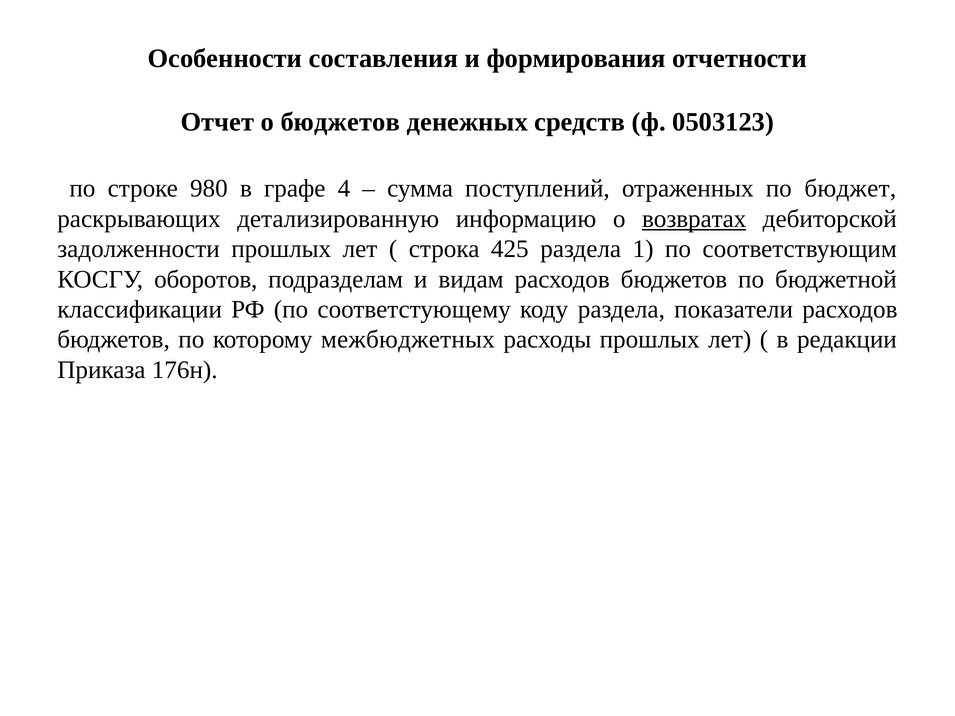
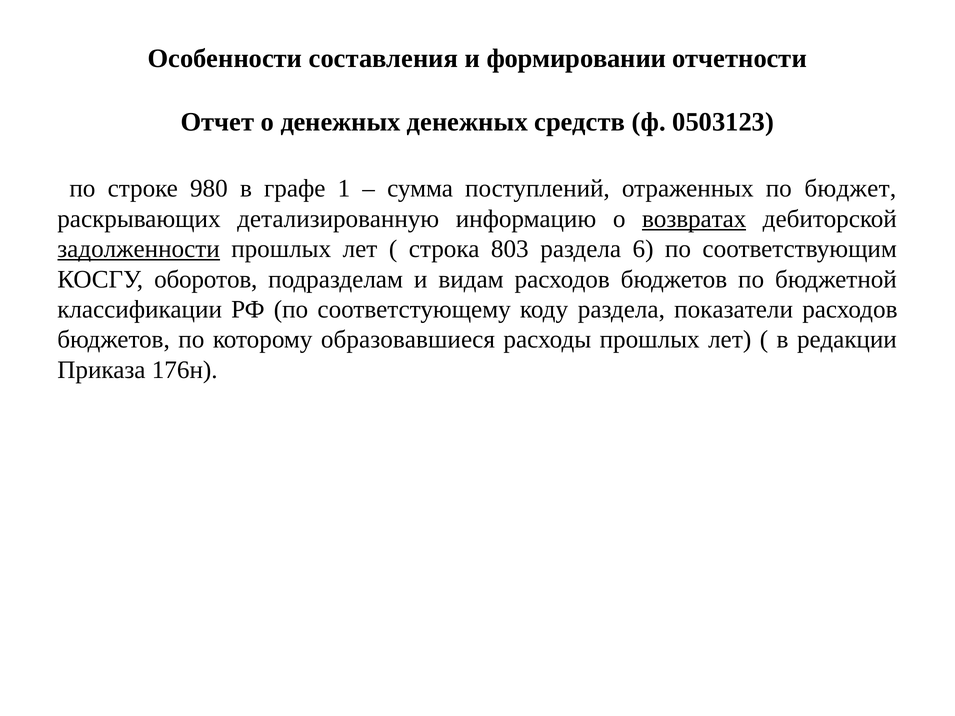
формирования: формирования -> формировании (576, 58)
о бюджетов: бюджетов -> денежных (340, 122)
4: 4 -> 1 (344, 189)
задолженности underline: none -> present (139, 249)
425: 425 -> 803 (510, 249)
1: 1 -> 6 (643, 249)
межбюджетных: межбюджетных -> образовавшиеся (408, 340)
